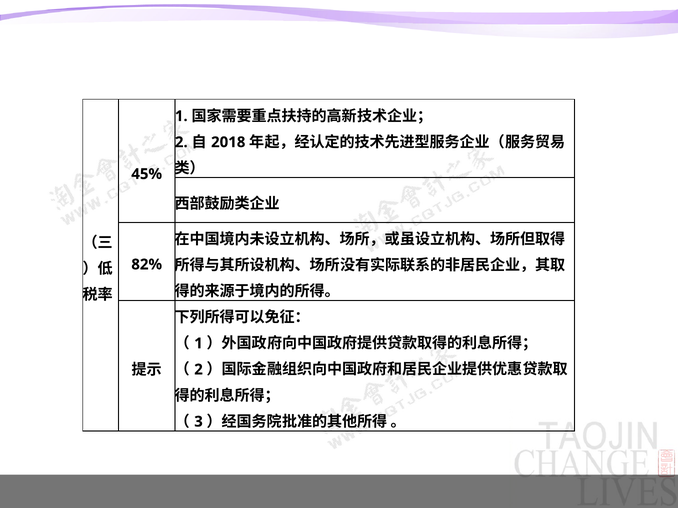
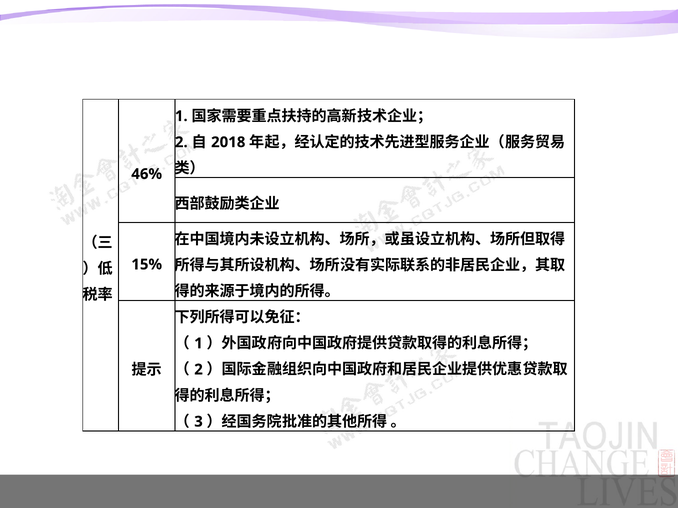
45%: 45% -> 46% (147, 174)
82%: 82% -> 15% (147, 265)
